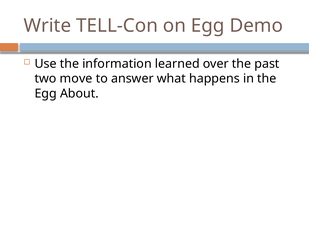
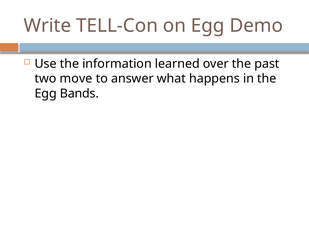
About: About -> Bands (79, 94)
